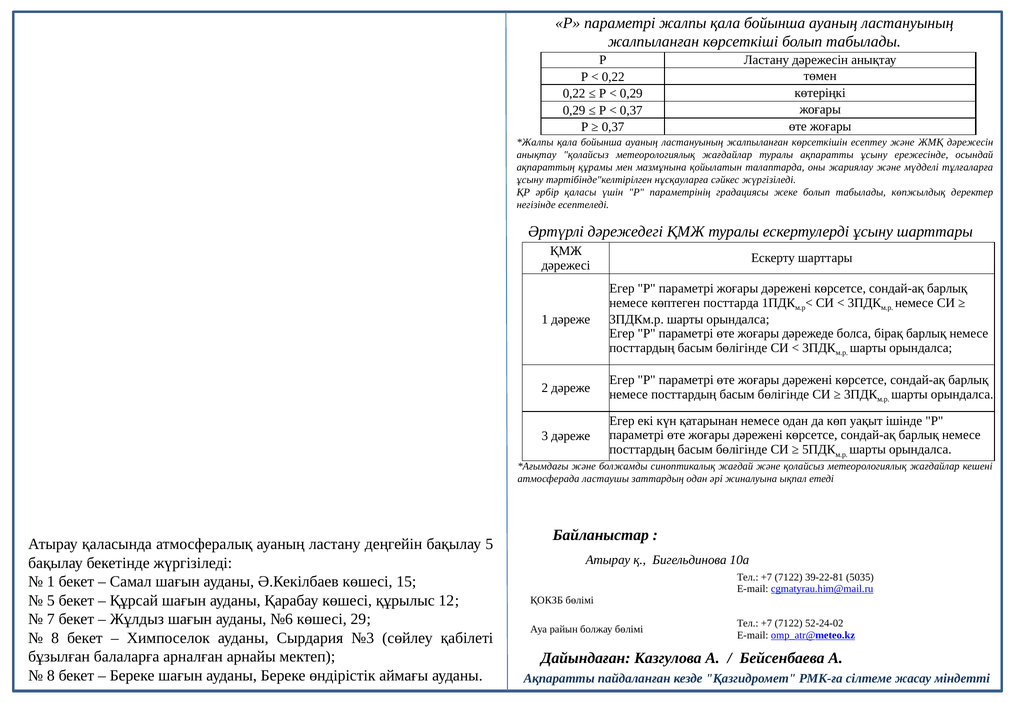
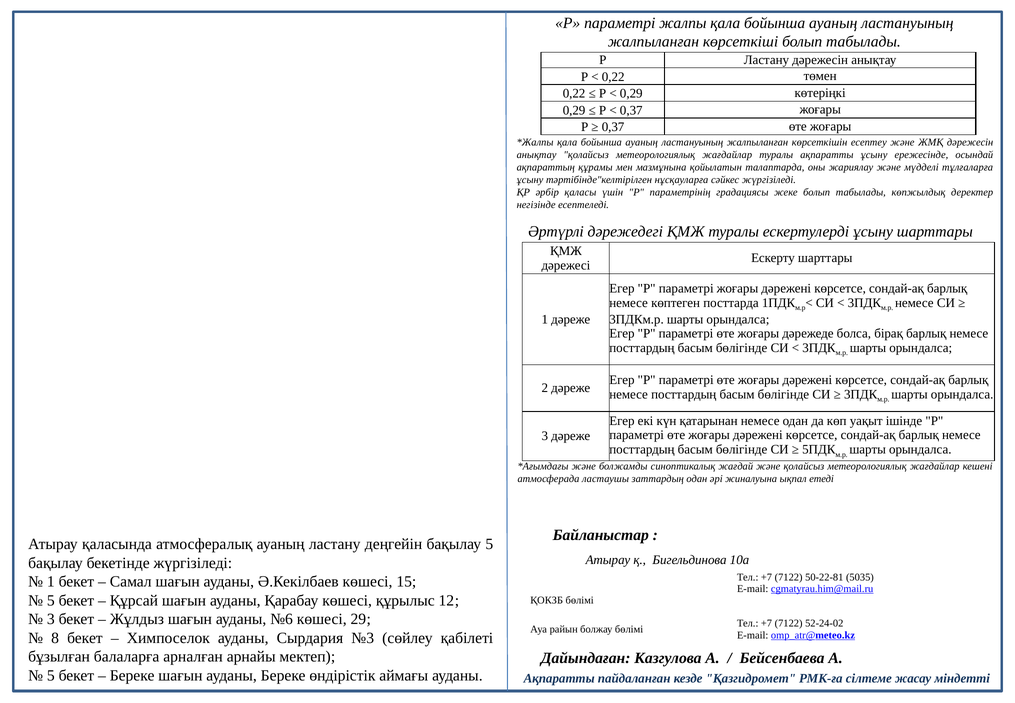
39-22-81: 39-22-81 -> 50-22-81 (824, 577)
7: 7 -> 3 (51, 619)
8: 8 -> 5 (51, 675)
